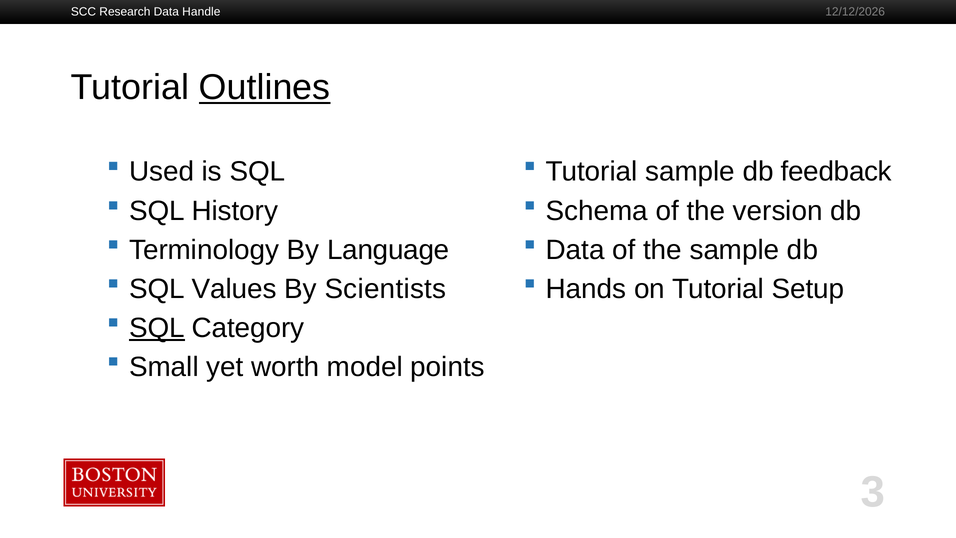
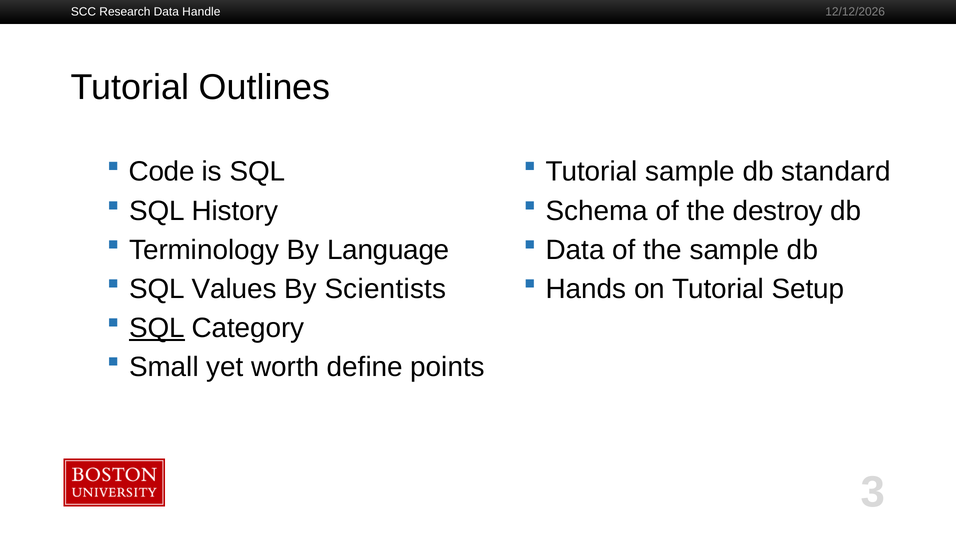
Outlines underline: present -> none (265, 87)
Used: Used -> Code (162, 172)
feedback: feedback -> standard (836, 172)
version: version -> destroy (778, 211)
model: model -> define (365, 367)
